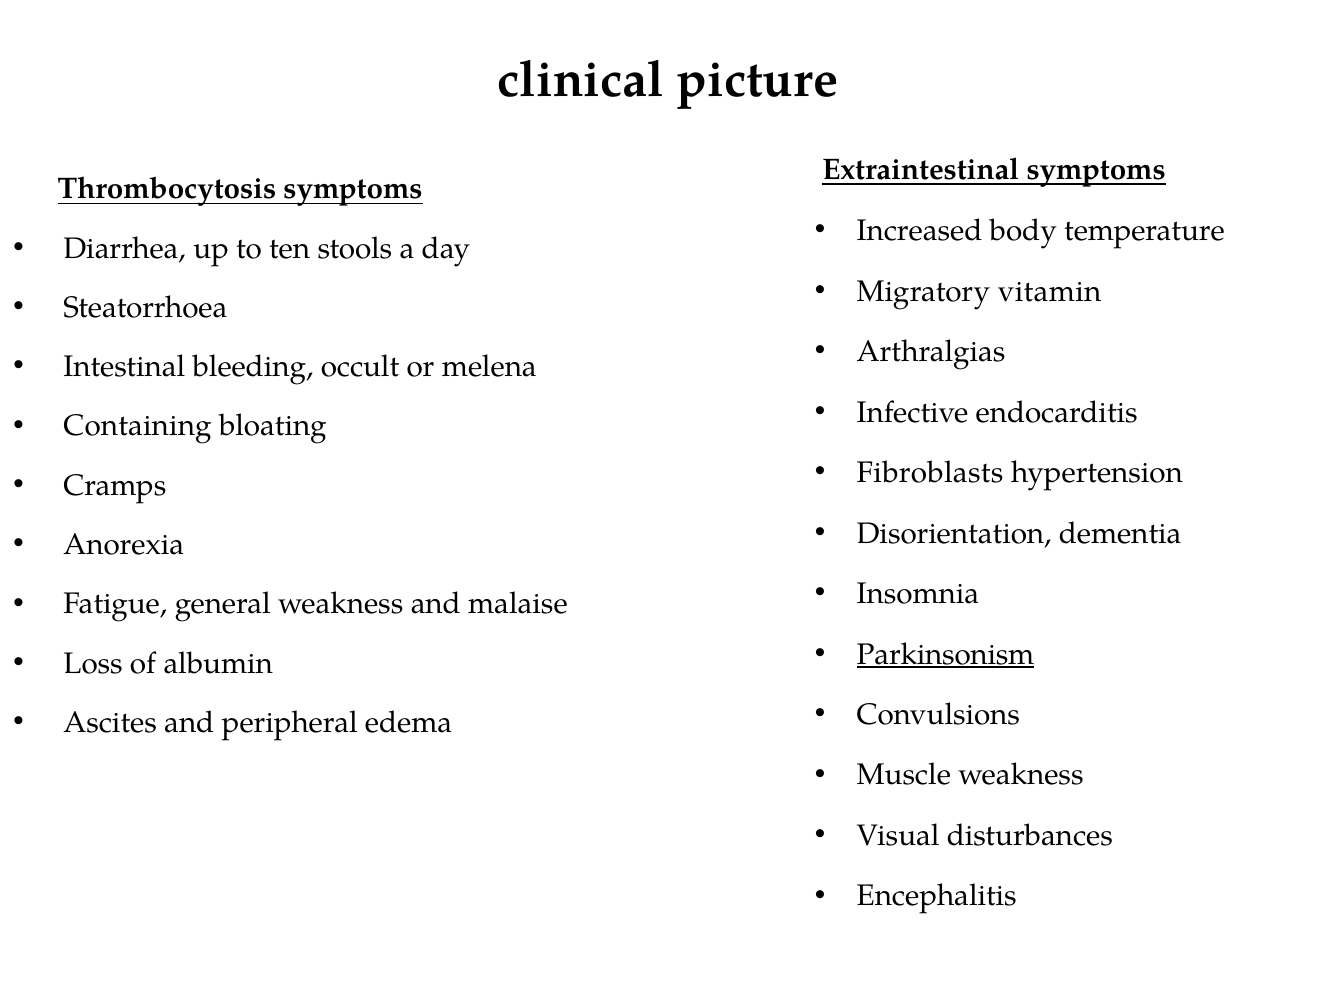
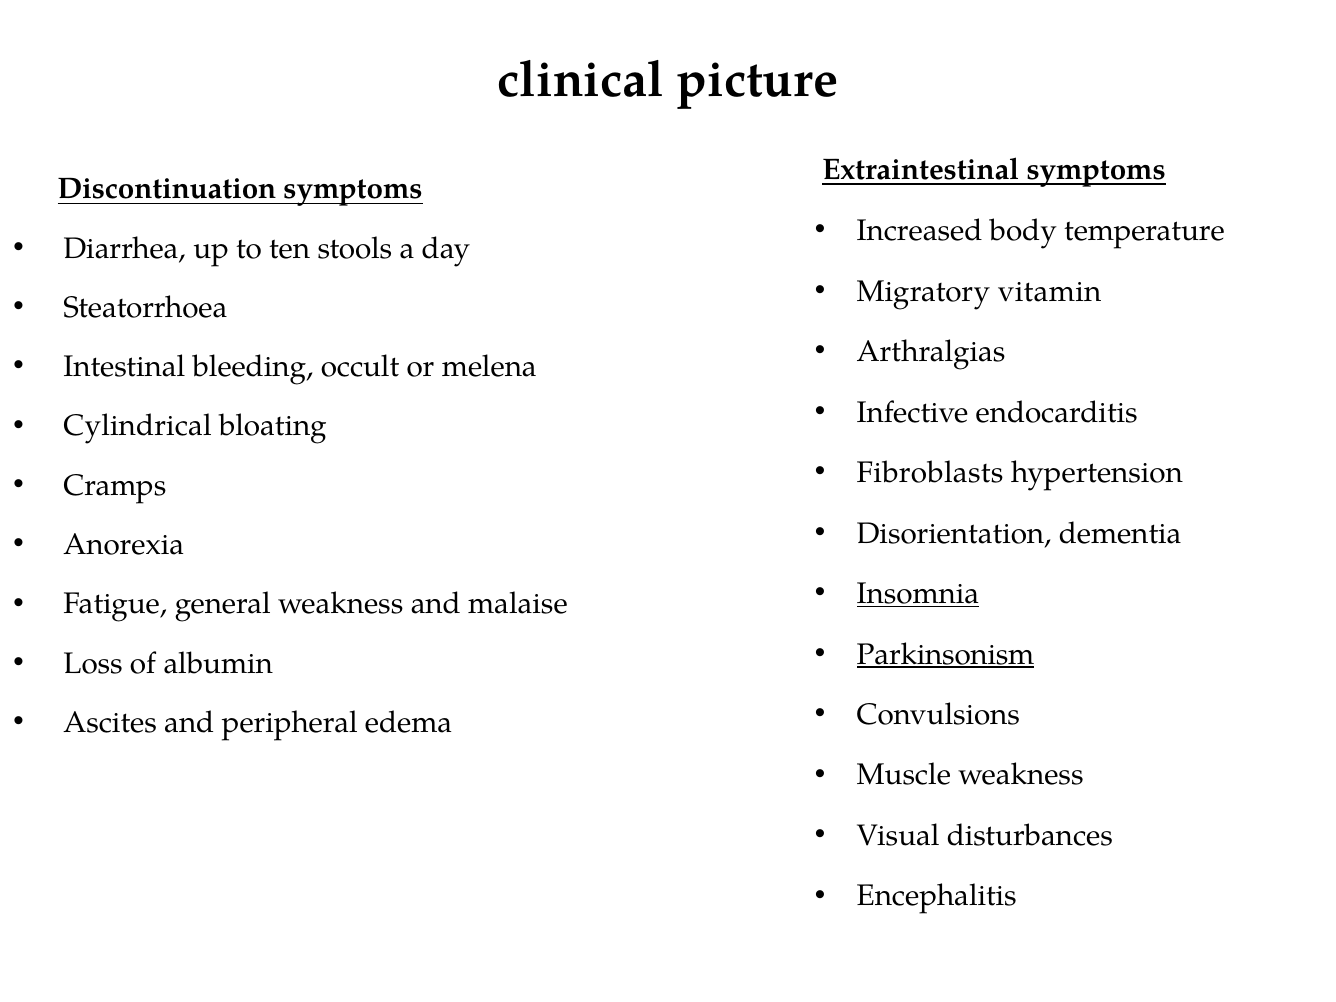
Thrombocytosis: Thrombocytosis -> Discontinuation (167, 189)
Containing: Containing -> Cylindrical (138, 426)
Insomnia underline: none -> present (918, 594)
